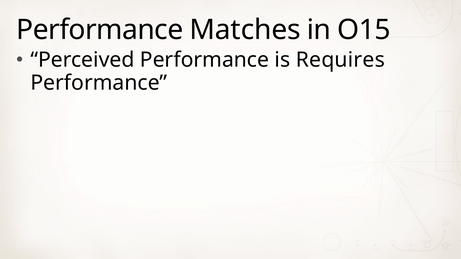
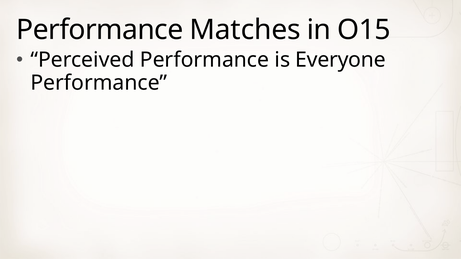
Requires: Requires -> Everyone (341, 60)
